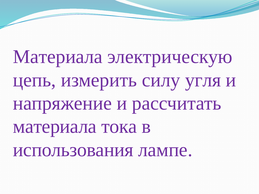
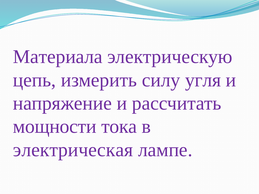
материала: материала -> мощности (55, 127)
использования: использования -> электрическая (73, 150)
